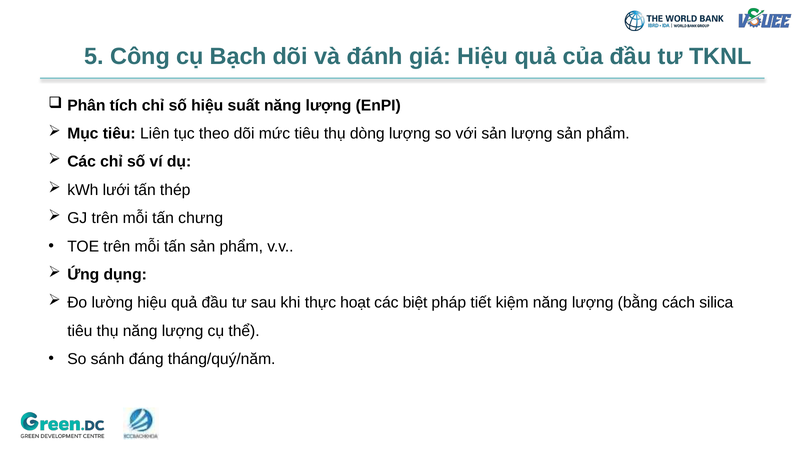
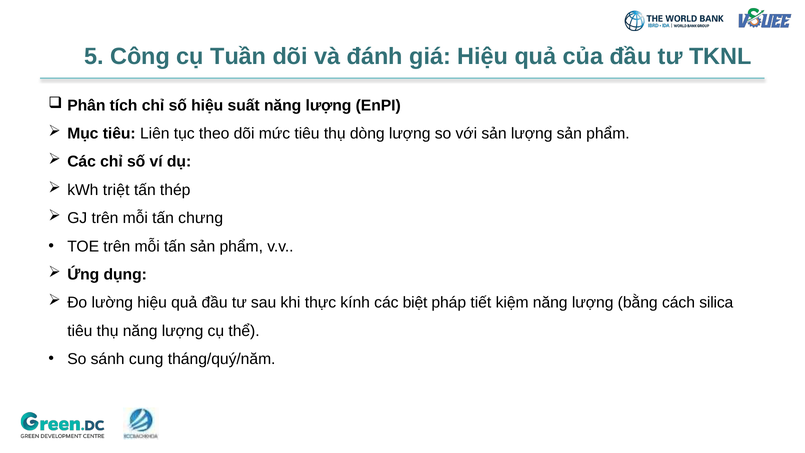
Bạch: Bạch -> Tuần (238, 57)
lưới: lưới -> triệt (116, 190)
hoạt: hoạt -> kính (355, 303)
đáng: đáng -> cung (146, 359)
